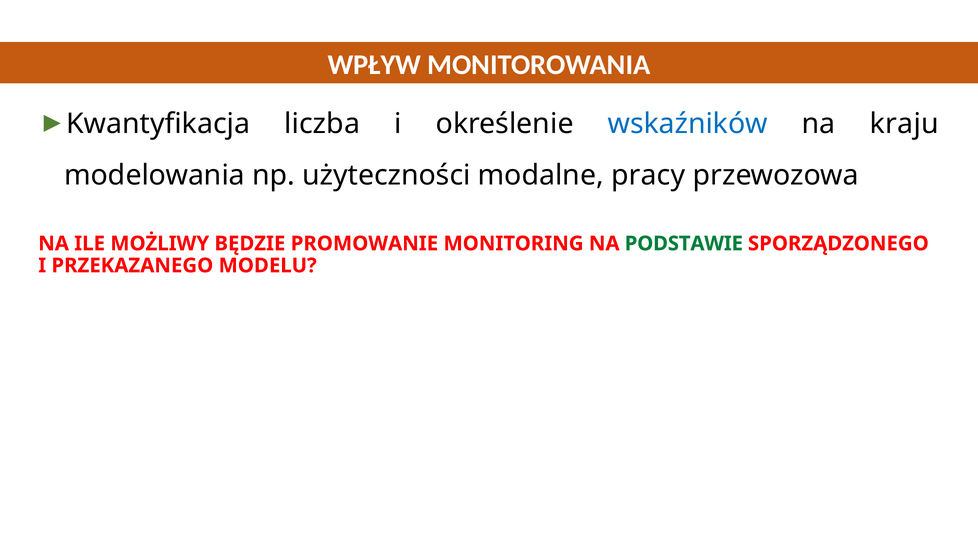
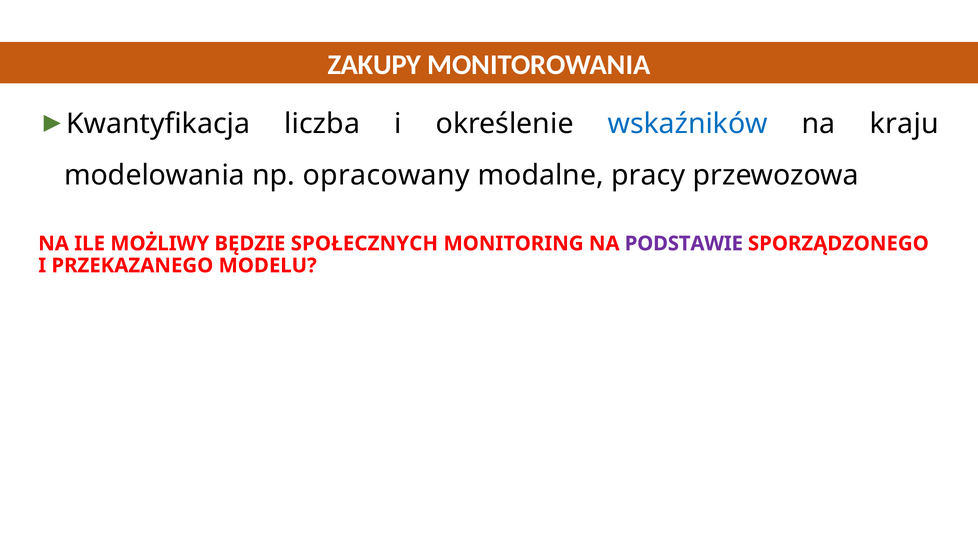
WPŁYW: WPŁYW -> ZAKUPY (374, 65)
użyteczności: użyteczności -> opracowany (386, 175)
PROMOWANIE: PROMOWANIE -> SPOŁECZNYCH (364, 244)
PODSTAWIE colour: green -> purple (684, 244)
